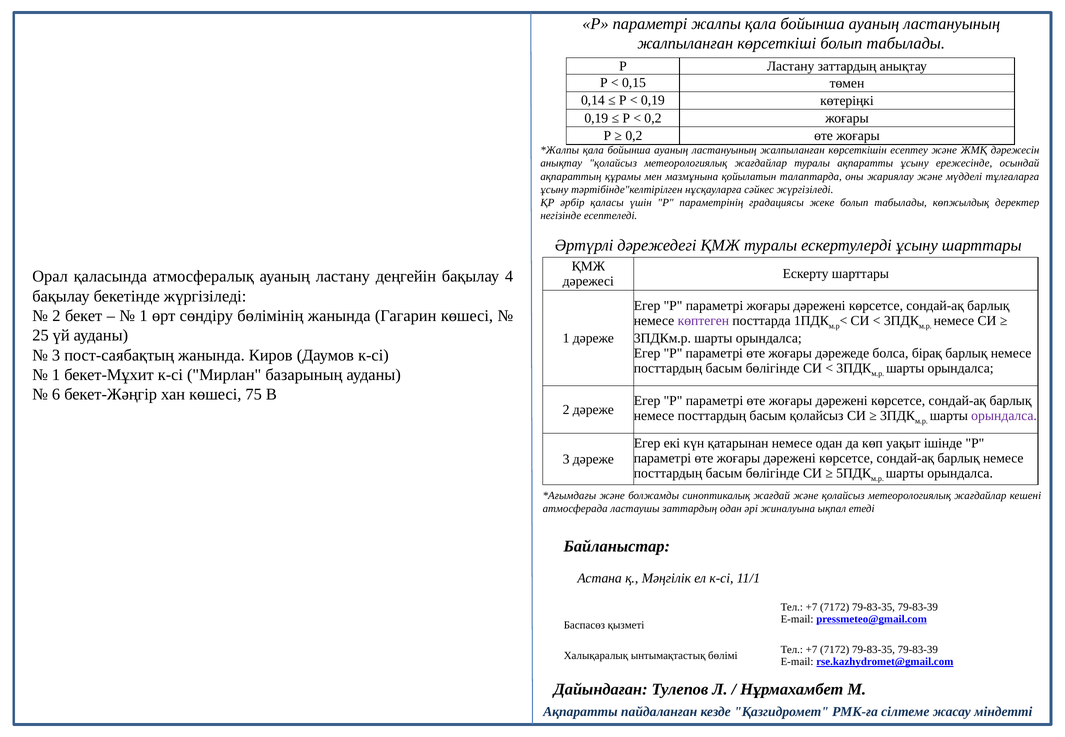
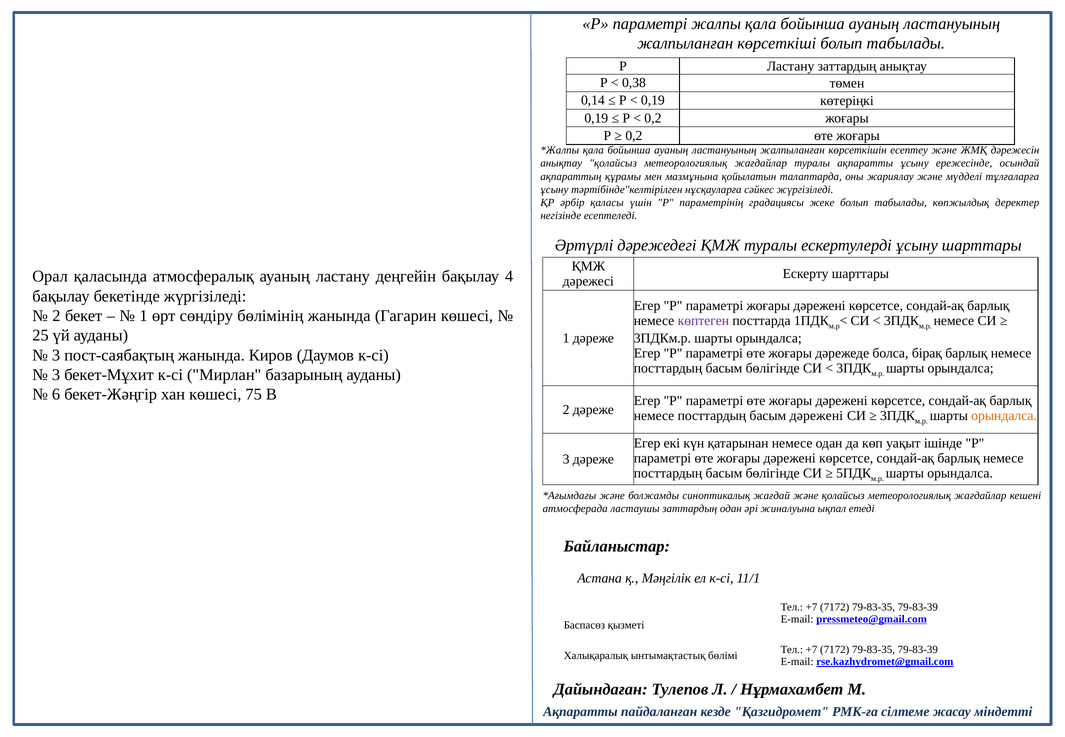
0,15: 0,15 -> 0,38 (634, 83)
1: 1 -> 3 (56, 375)
басым қолайсыз: қолайсыз -> дәрежені (816, 416)
орындалса colour: purple -> orange (1004, 416)
